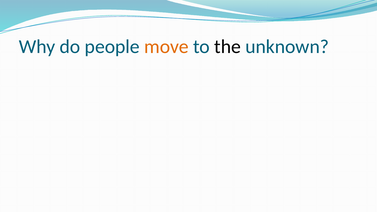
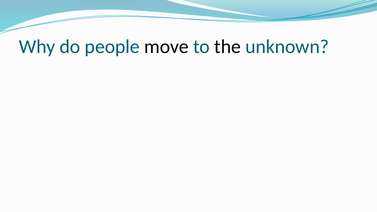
move colour: orange -> black (166, 47)
